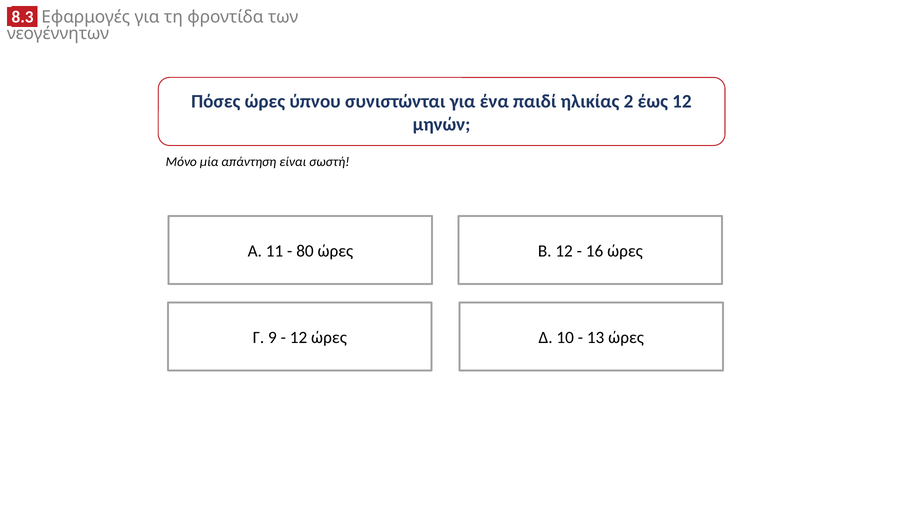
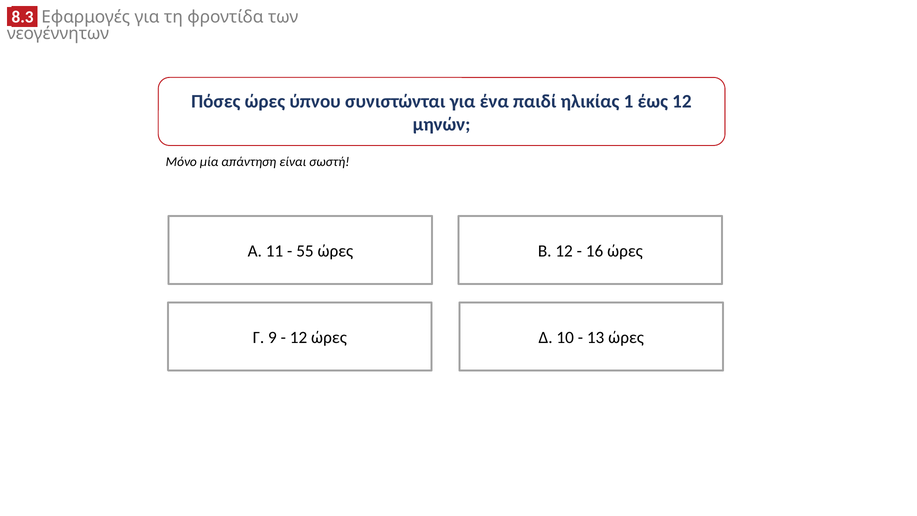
2: 2 -> 1 (628, 101)
80: 80 -> 55 (305, 251)
